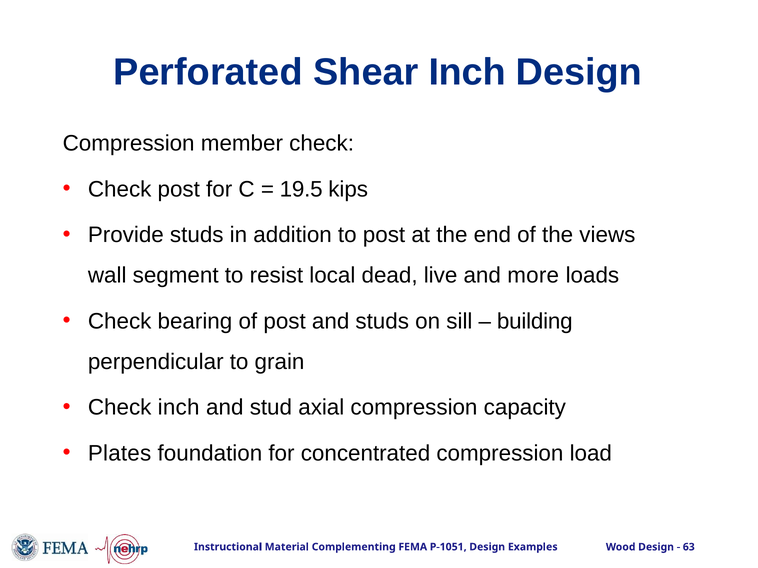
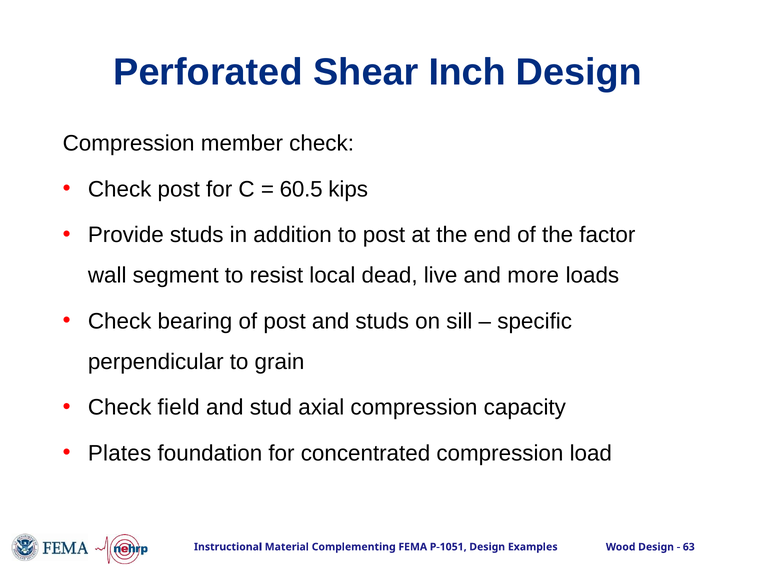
19.5: 19.5 -> 60.5 (301, 189)
views: views -> factor (607, 235)
building: building -> specific (535, 321)
Check inch: inch -> field (179, 408)
